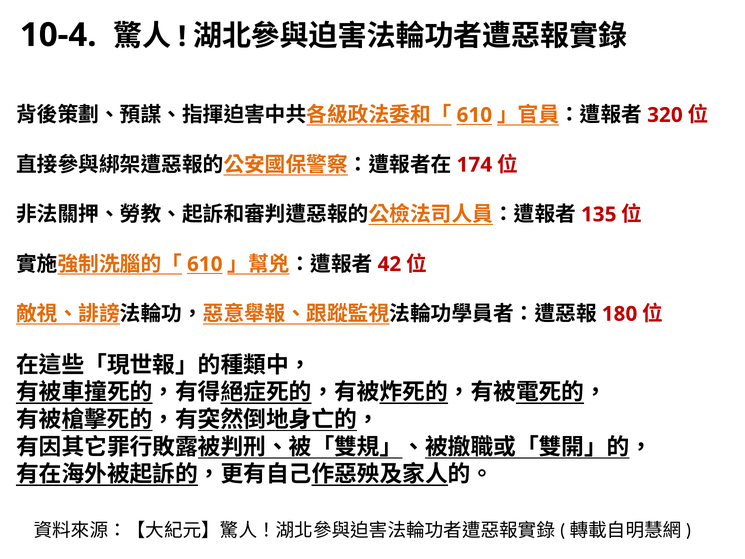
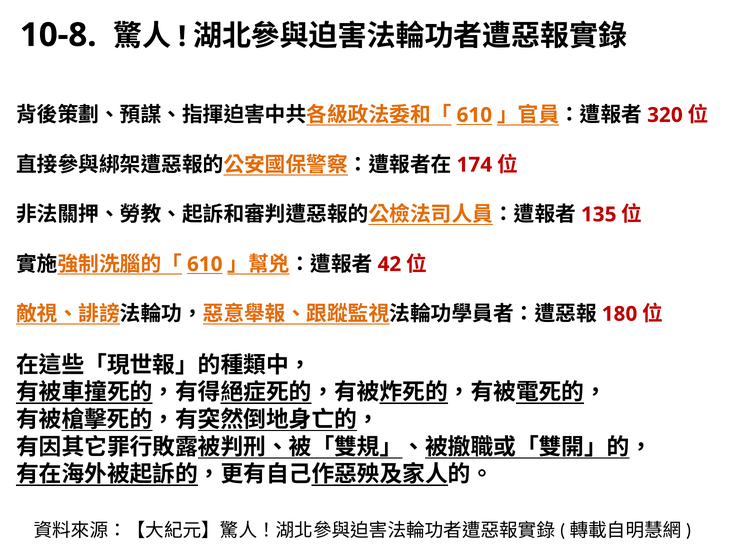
10-4: 10-4 -> 10-8 (58, 35)
